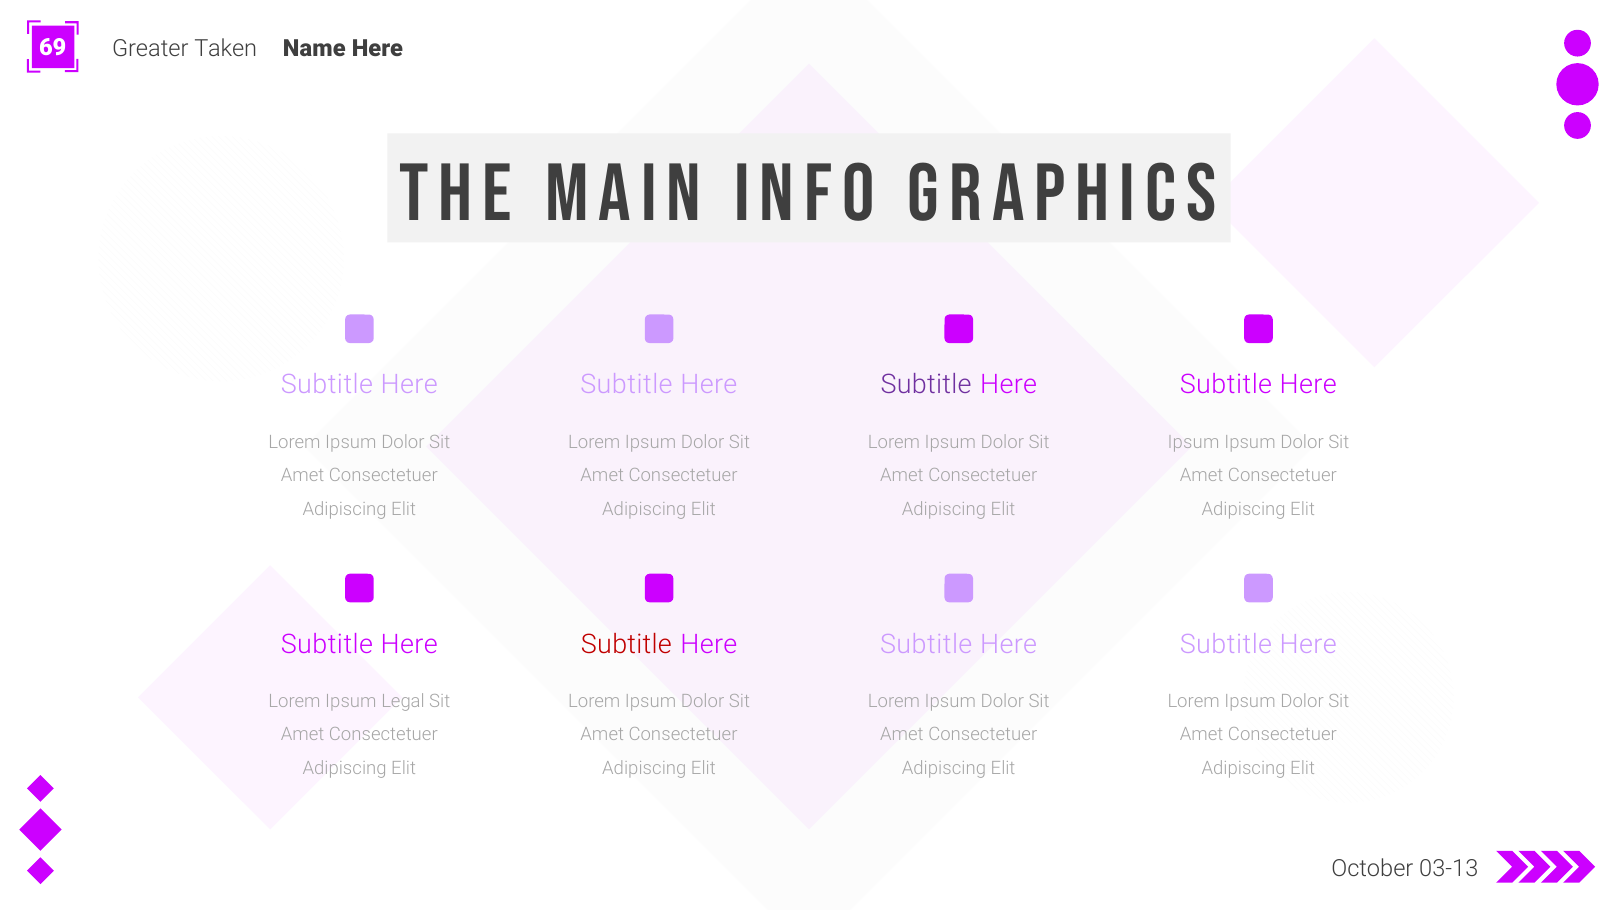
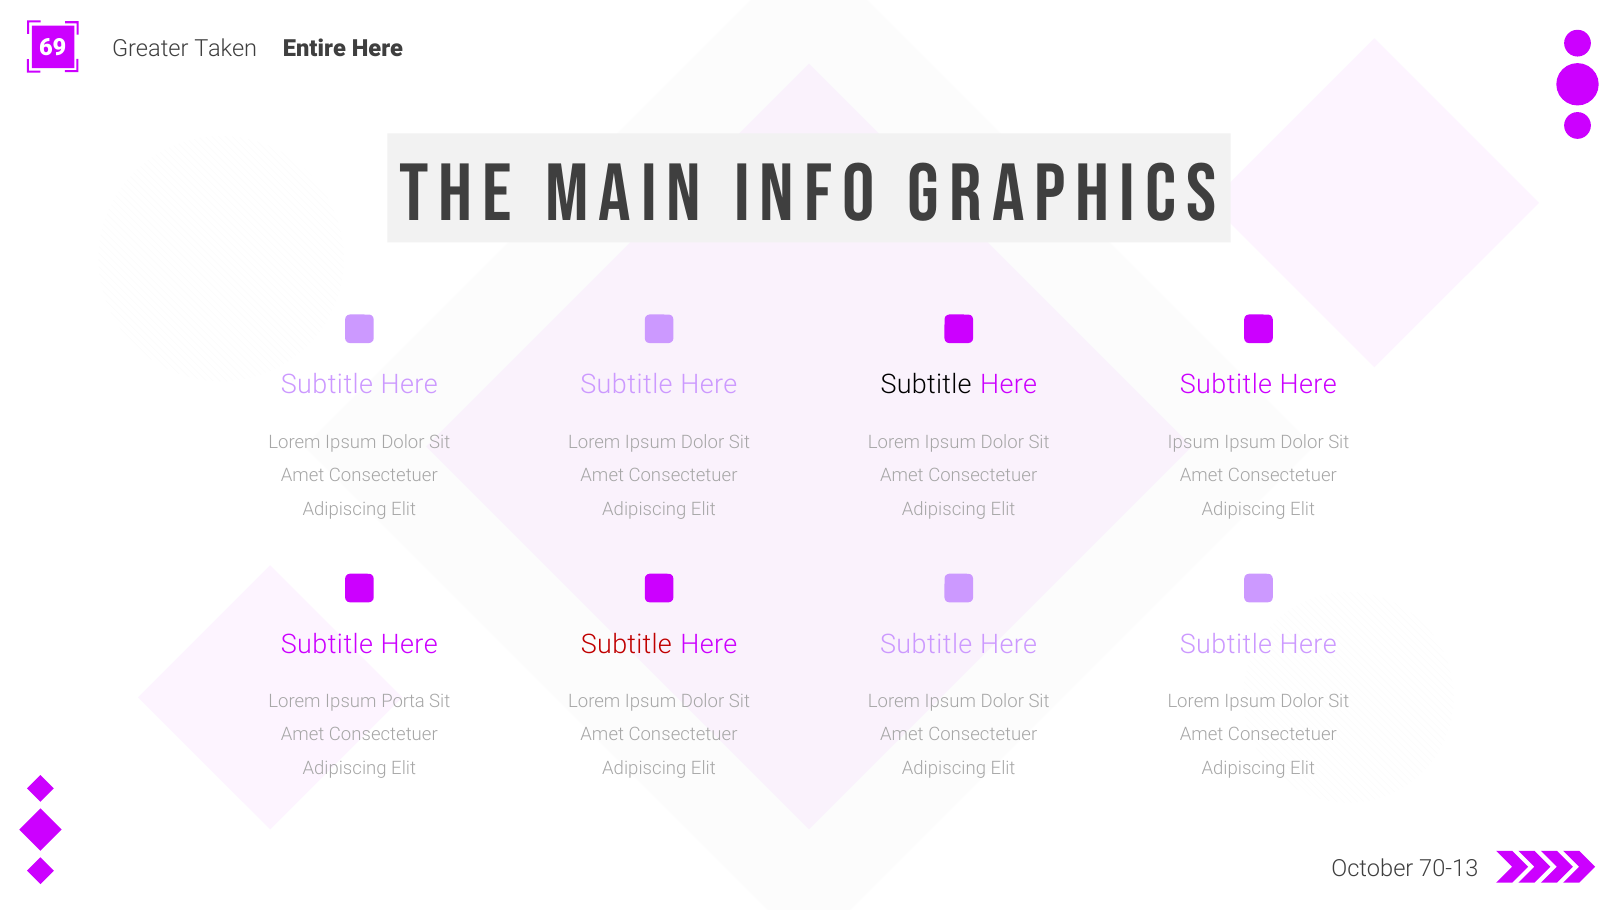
Name: Name -> Entire (314, 49)
Subtitle colour: purple -> black (926, 385)
Legal: Legal -> Porta (403, 702)
03-13: 03-13 -> 70-13 (1449, 869)
